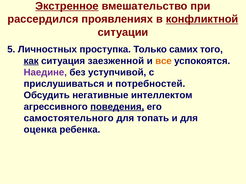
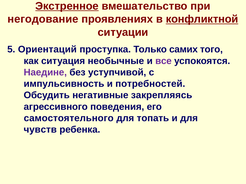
рассердился: рассердился -> негодование (43, 19)
Личностных: Личностных -> Ориентаций (47, 50)
как underline: present -> none (31, 61)
заезженной: заезженной -> необычные (116, 61)
все colour: orange -> purple (163, 61)
прислушиваться: прислушиваться -> импульсивность (64, 84)
интеллектом: интеллектом -> закрепляясь (162, 95)
поведения underline: present -> none (117, 107)
оценка: оценка -> чувств (40, 130)
